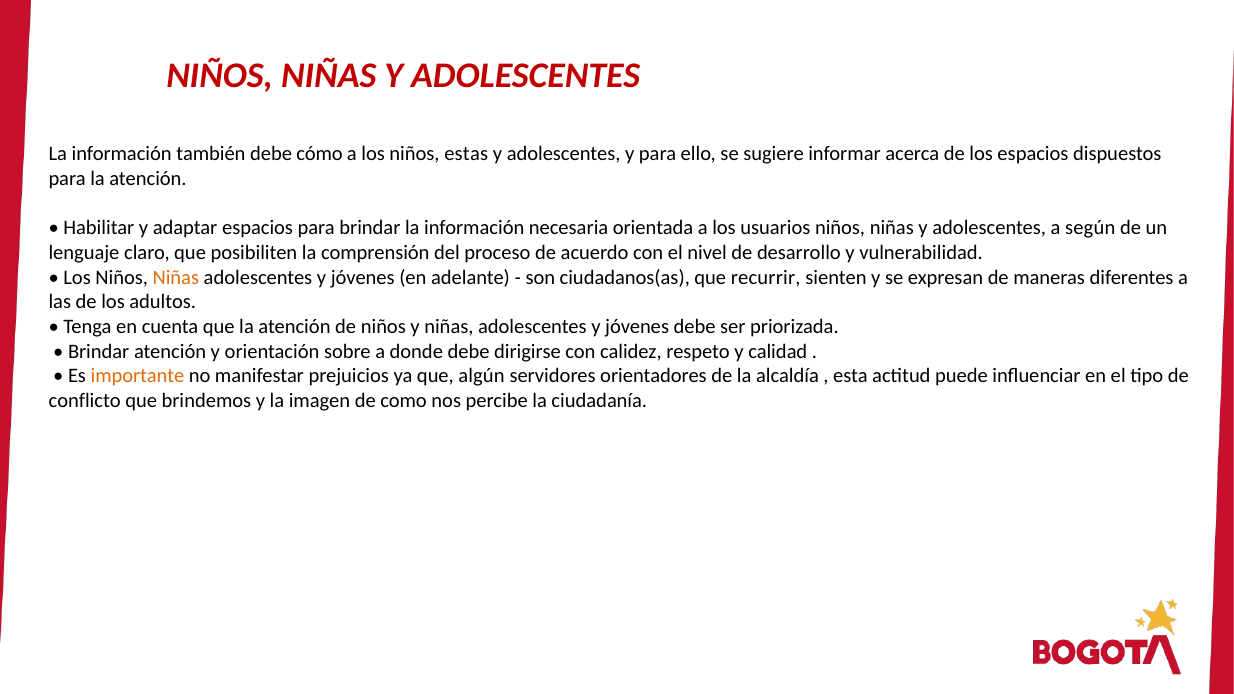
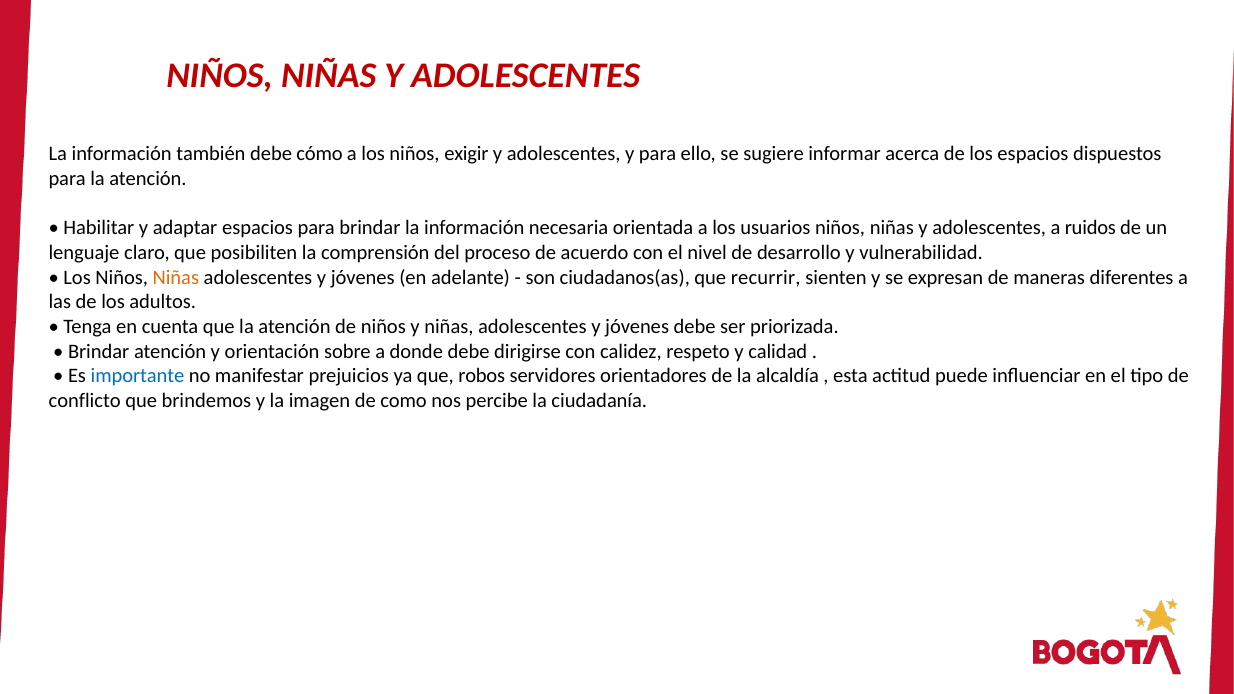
estas: estas -> exigir (466, 154)
según: según -> ruidos (1090, 228)
importante colour: orange -> blue (137, 376)
algún: algún -> robos (482, 376)
